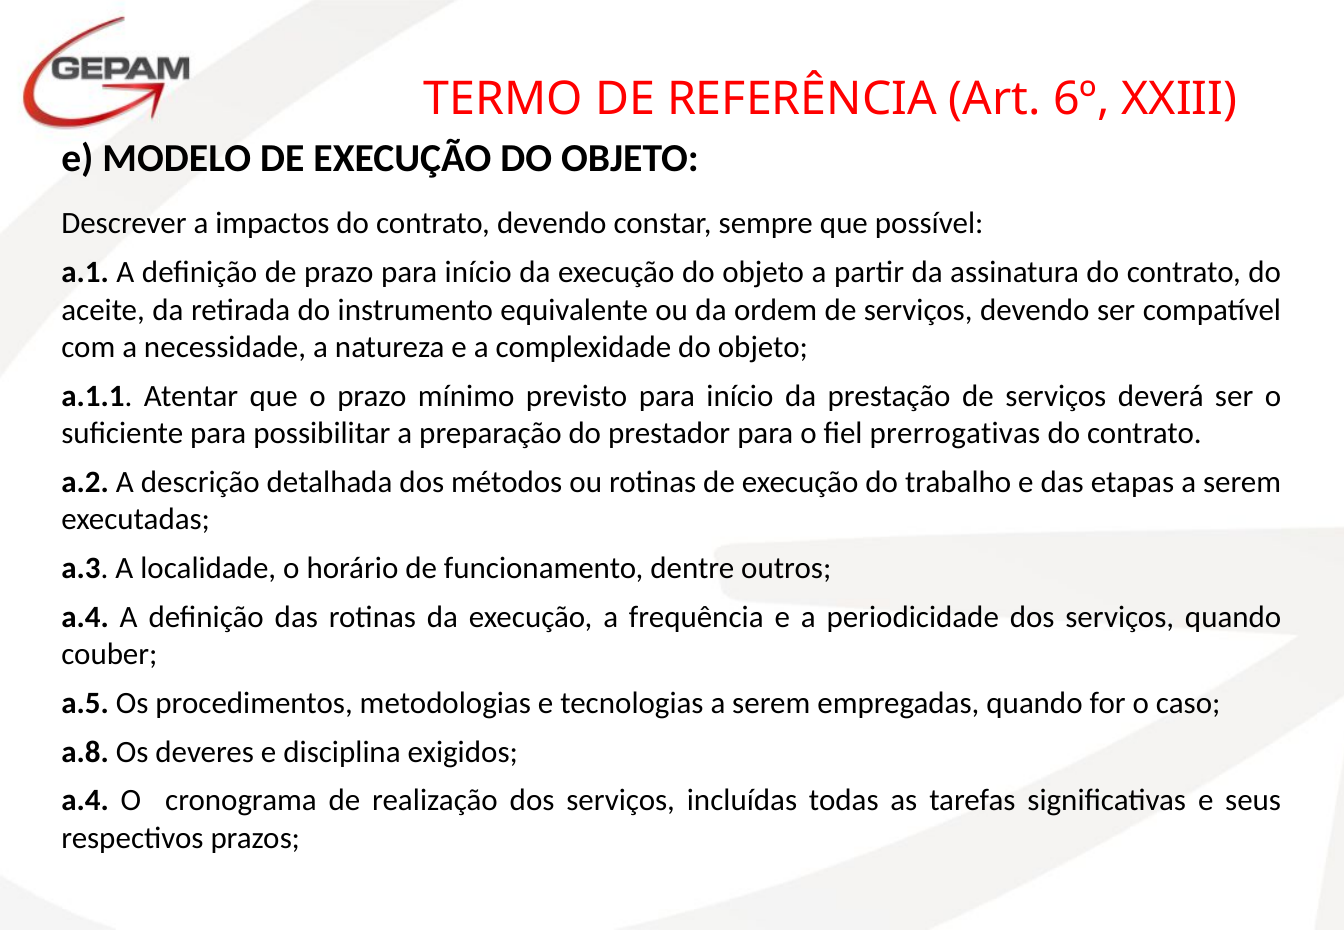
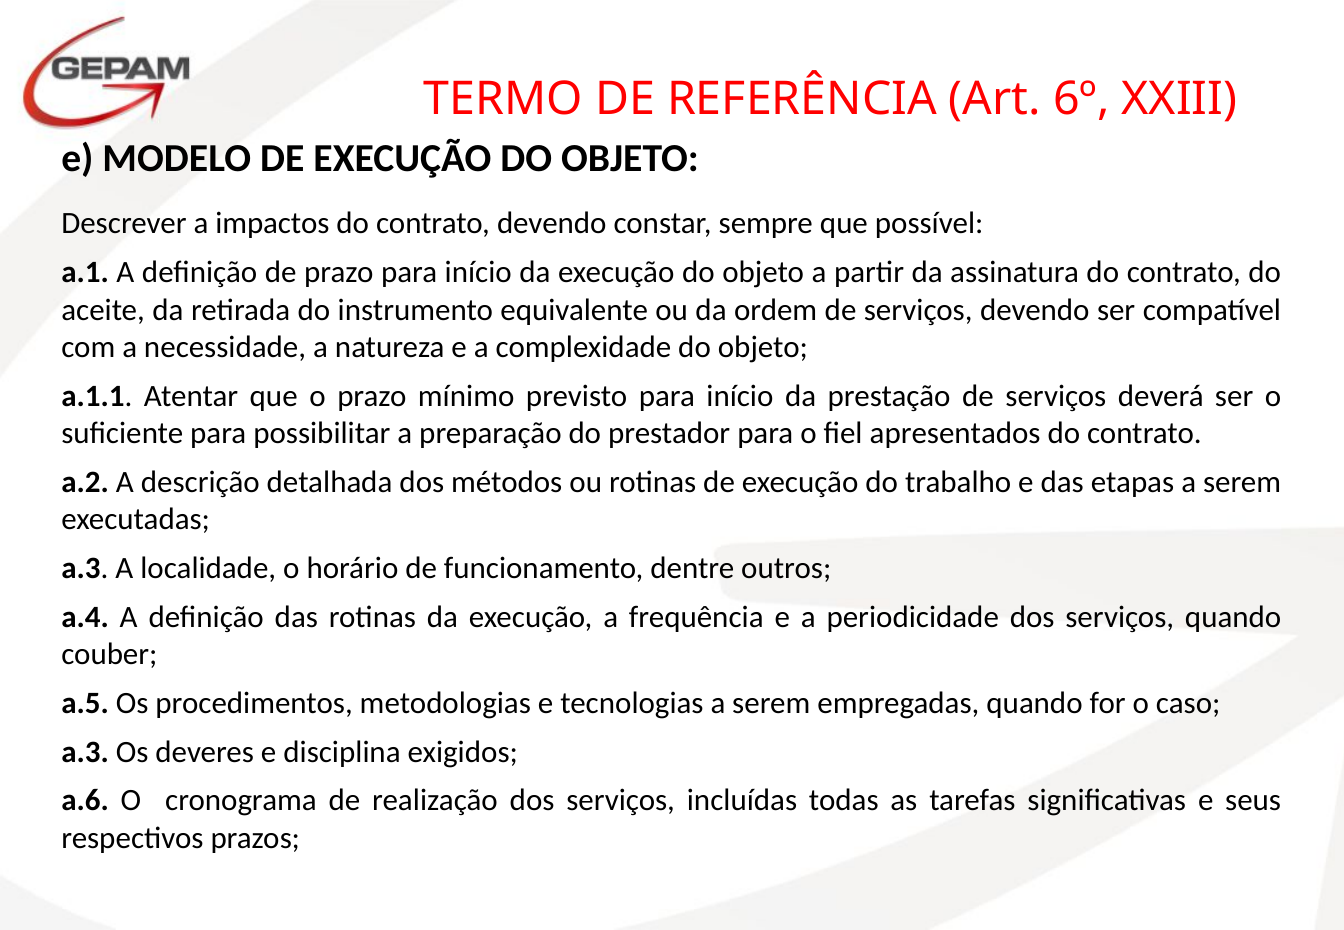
prerrogativas: prerrogativas -> apresentados (955, 433)
a.8: a.8 -> a.3 (85, 752)
a.4: a.4 -> a.6 (85, 801)
